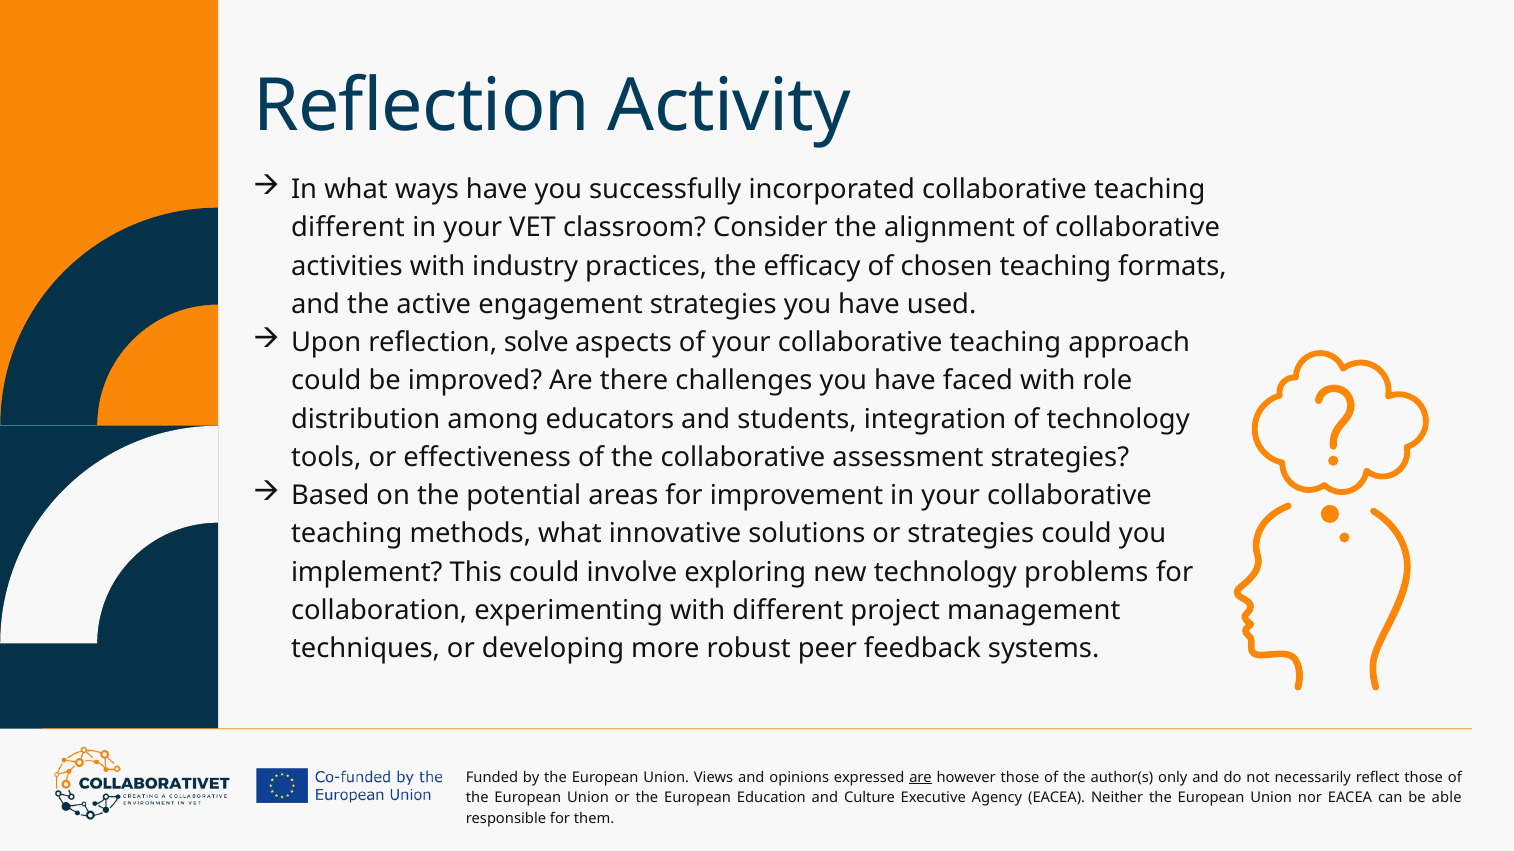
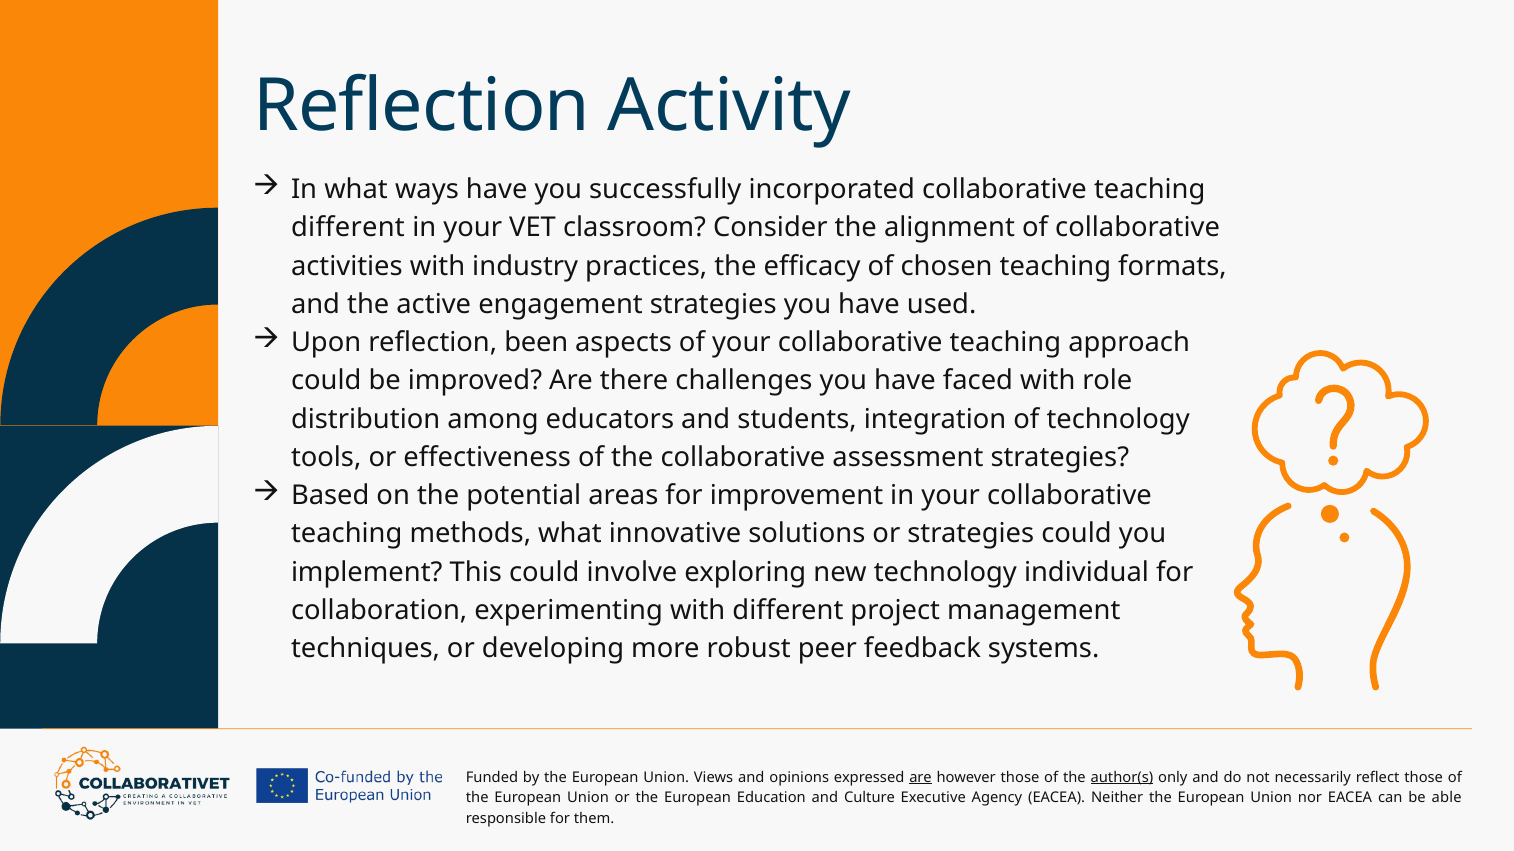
solve: solve -> been (536, 343)
problems: problems -> individual (1086, 573)
author(s underline: none -> present (1122, 778)
